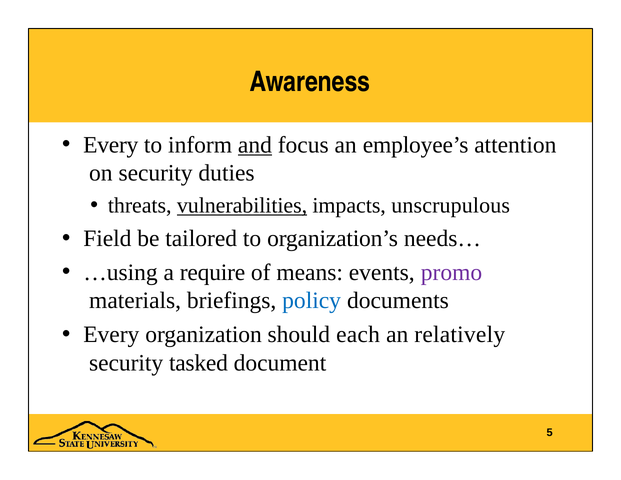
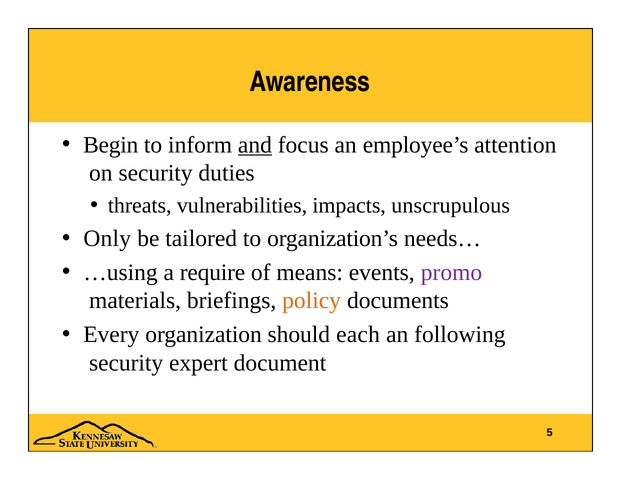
Every: Every -> Begin (111, 145)
vulnerabilities underline: present -> none (242, 206)
Field: Field -> Only (107, 239)
policy colour: blue -> orange (312, 301)
relatively: relatively -> following (460, 334)
tasked: tasked -> expert (198, 363)
